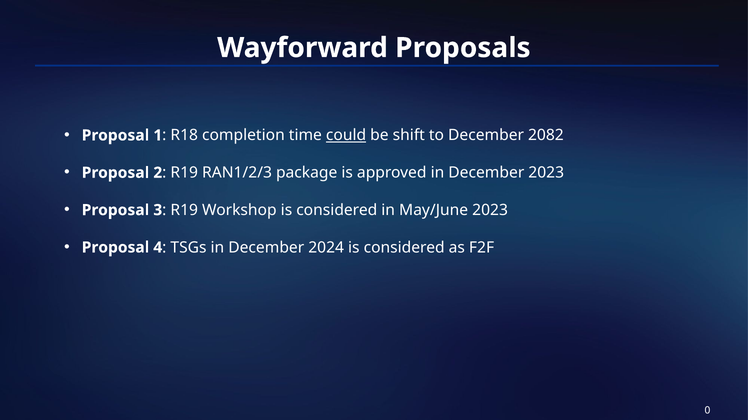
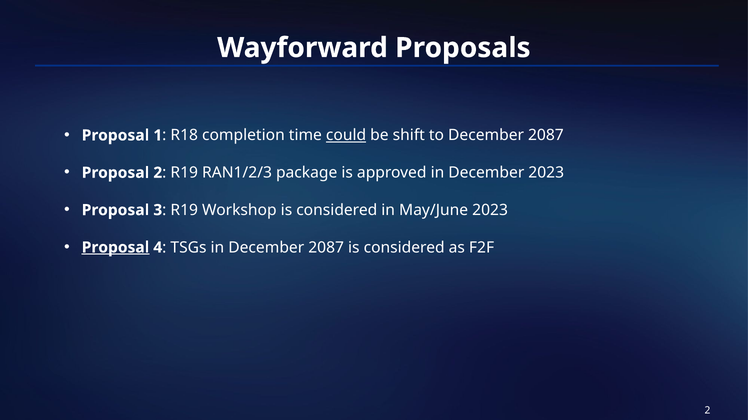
to December 2082: 2082 -> 2087 (546, 136)
Proposal underline: none -> present (116, 248)
in December 2024: 2024 -> 2087 (326, 248)
0: 0 -> 2 (707, 411)
